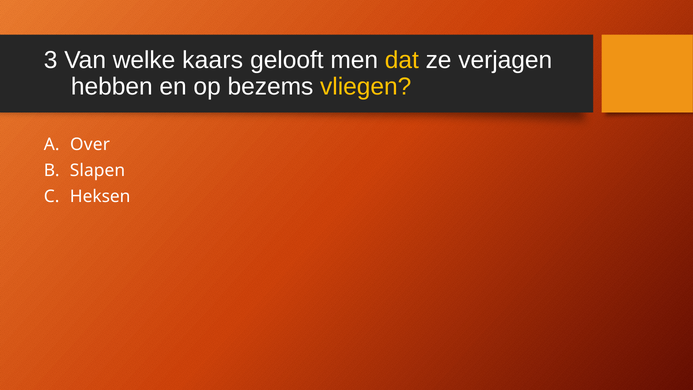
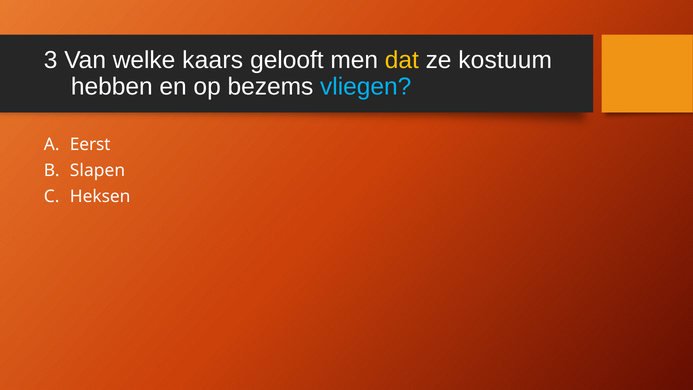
verjagen: verjagen -> kostuum (505, 60)
vliegen colour: yellow -> light blue (366, 87)
Over: Over -> Eerst (90, 145)
